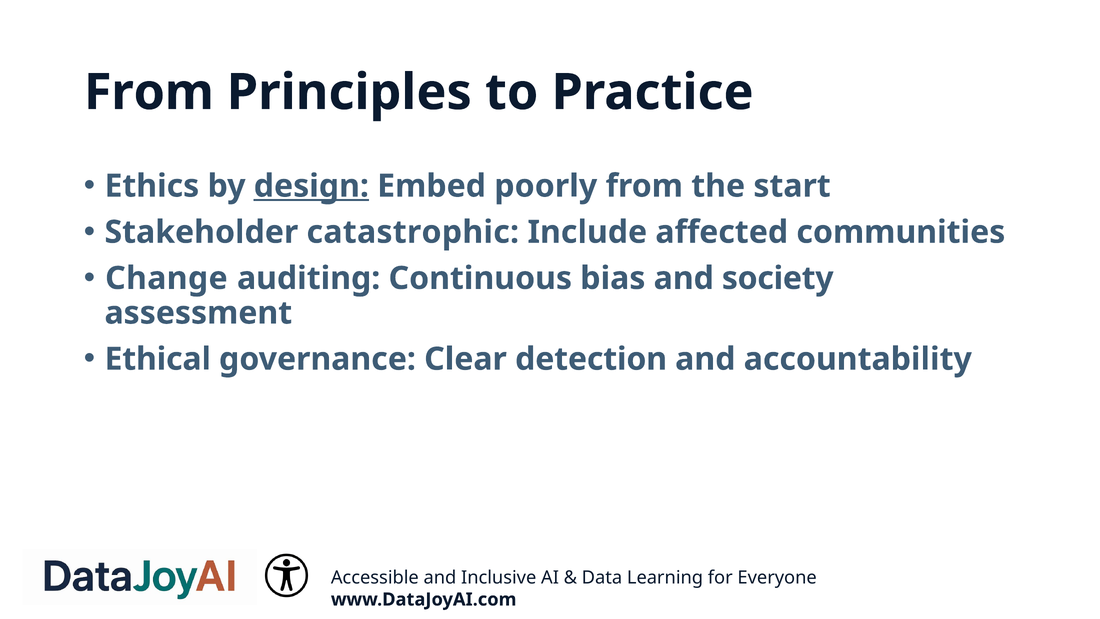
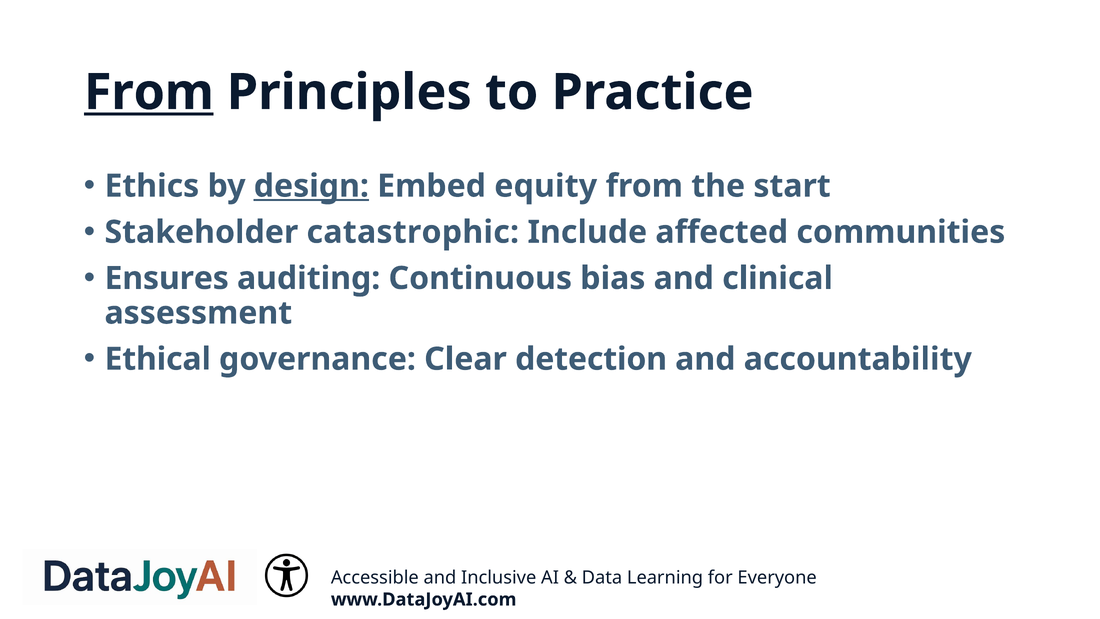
From underline: none -> present (149, 92)
poorly: poorly -> equity (546, 186)
Change: Change -> Ensures (167, 278)
society: society -> clinical (778, 278)
